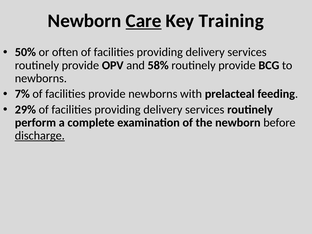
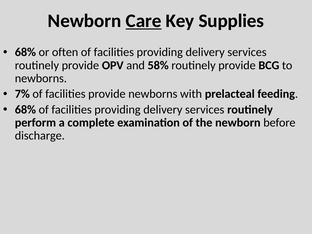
Training: Training -> Supplies (231, 21)
50%: 50% -> 68% (25, 52)
29%: 29% -> 68% (25, 110)
discharge underline: present -> none (40, 136)
